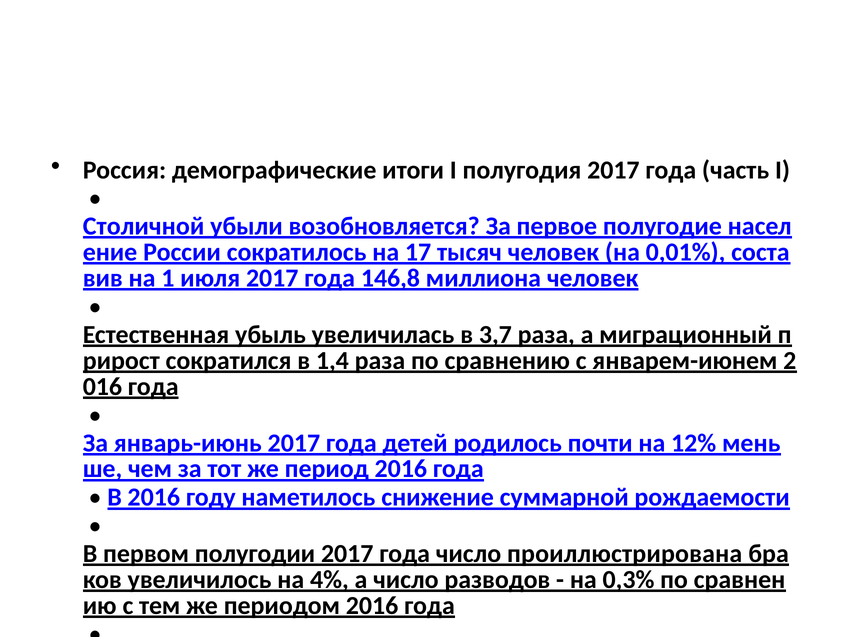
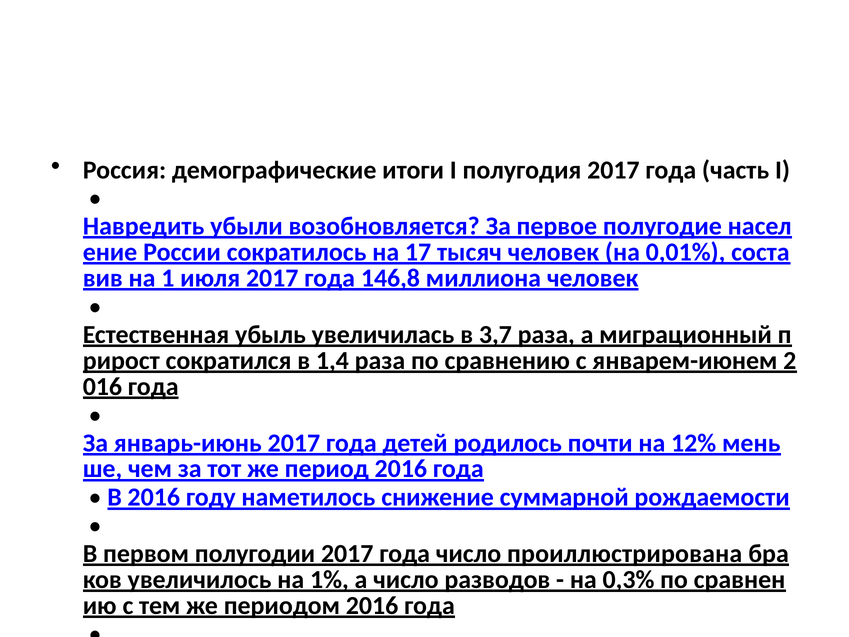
Столичной: Столичной -> Навредить (144, 226)
4%: 4% -> 1% (329, 580)
